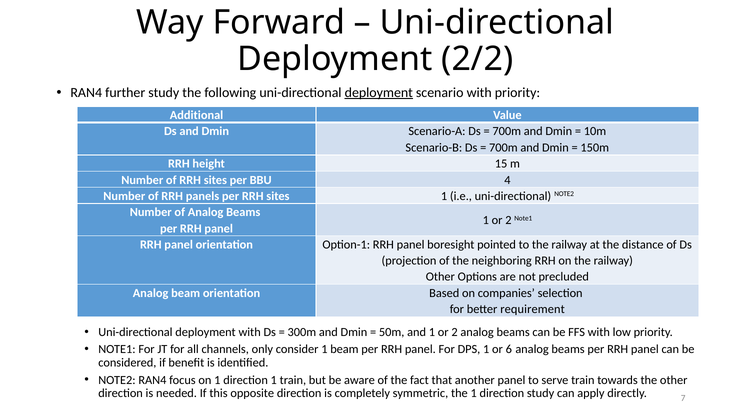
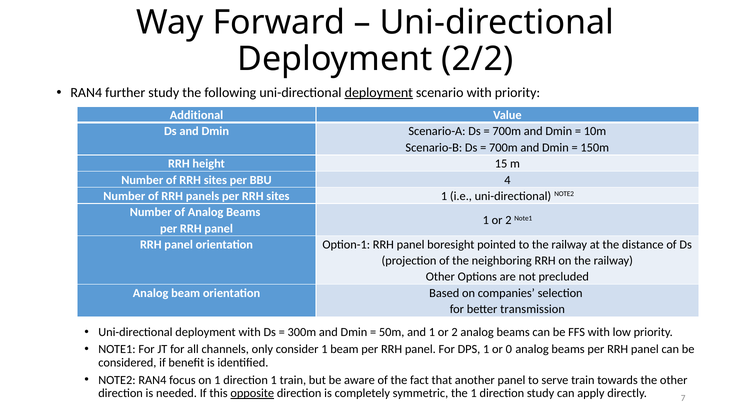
requirement: requirement -> transmission (533, 310)
6: 6 -> 0 (509, 350)
opposite underline: none -> present (252, 394)
